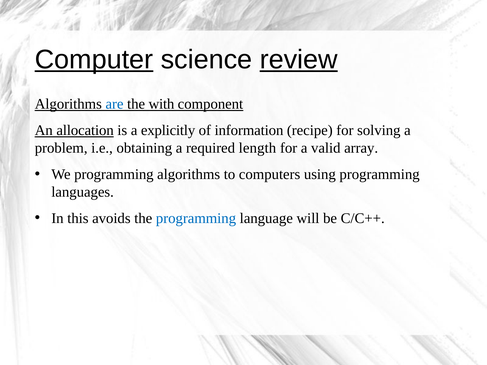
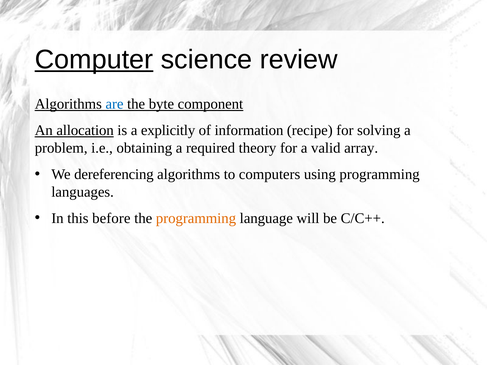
review underline: present -> none (299, 60)
with: with -> byte (161, 104)
length: length -> theory (258, 148)
We programming: programming -> dereferencing (114, 174)
avoids: avoids -> before (111, 218)
programming colour: blue -> orange (196, 218)
